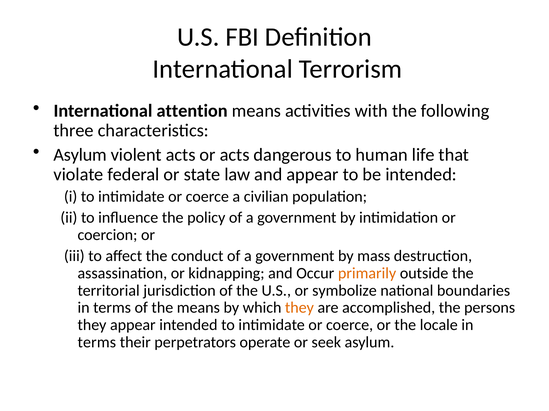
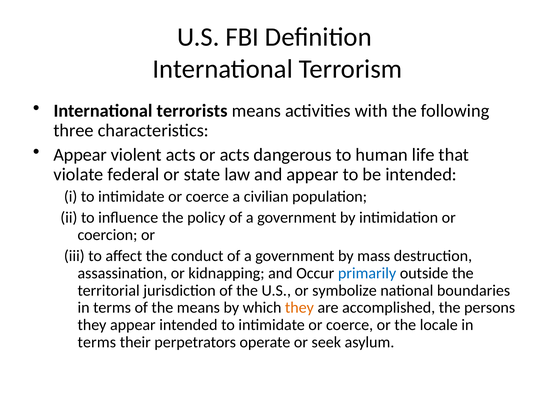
attention: attention -> terrorists (192, 111)
Asylum: Asylum -> Appear (80, 155)
primarily colour: orange -> blue (367, 274)
